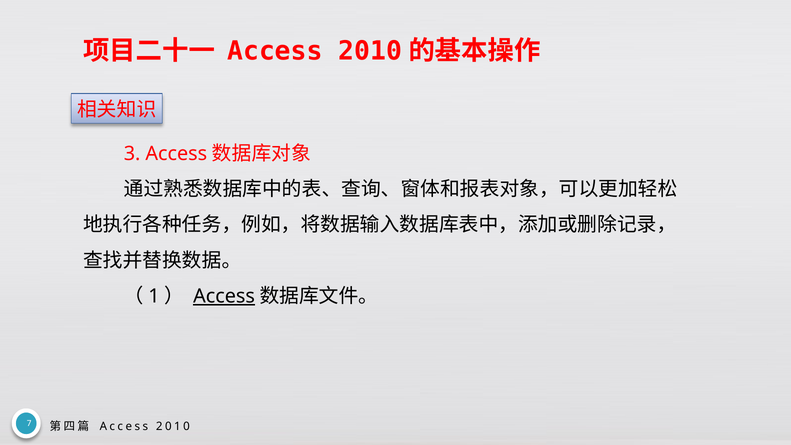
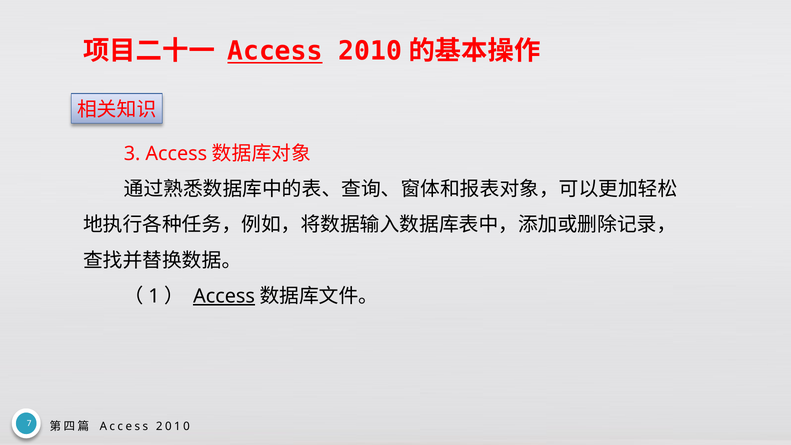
Access underline: none -> present (275, 51)
